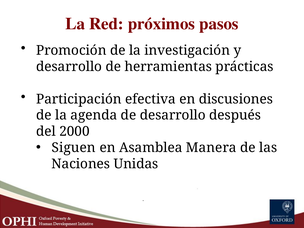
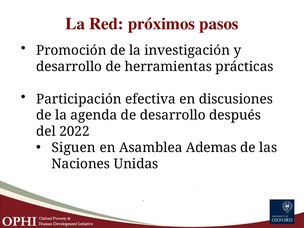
2000: 2000 -> 2022 (74, 131)
Manera: Manera -> Ademas (211, 148)
